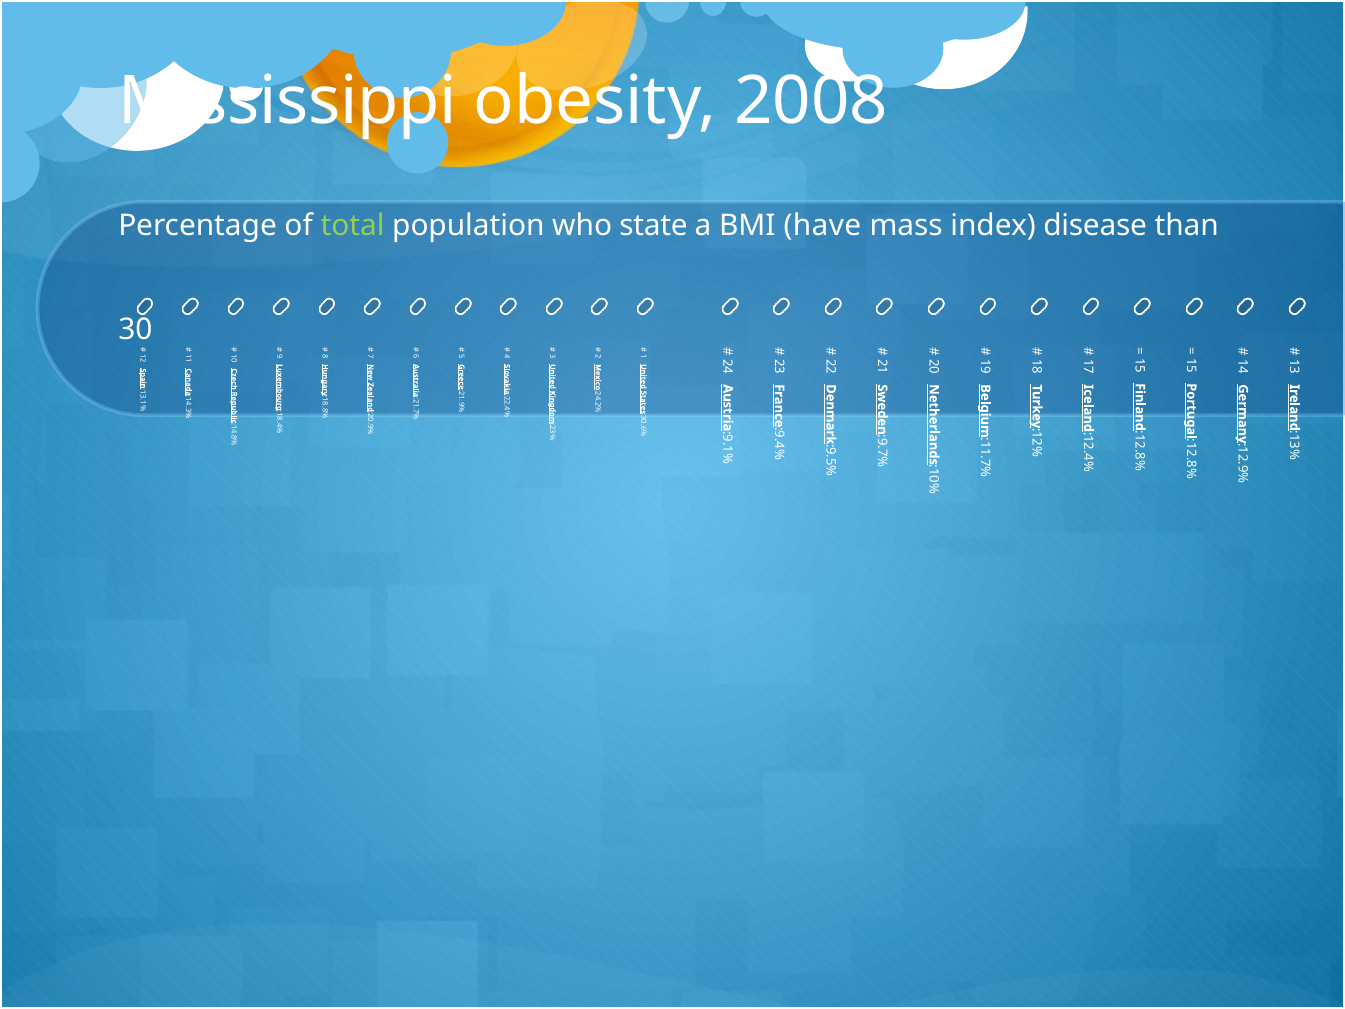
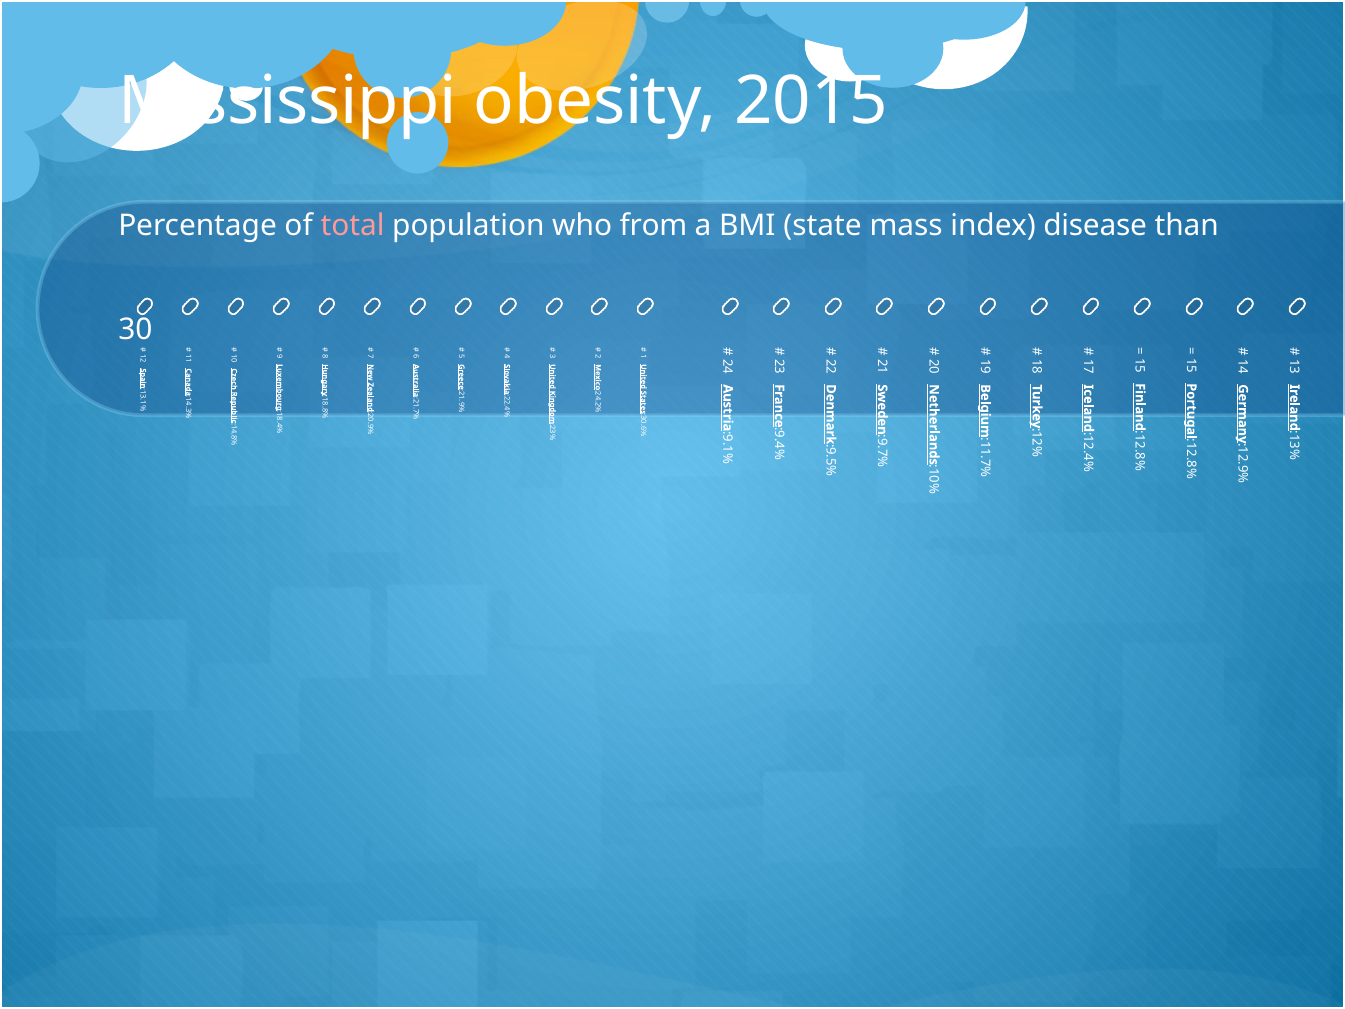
2008: 2008 -> 2015 (811, 101)
total colour: light green -> pink (352, 225)
state: state -> from (654, 225)
have: have -> state (823, 225)
